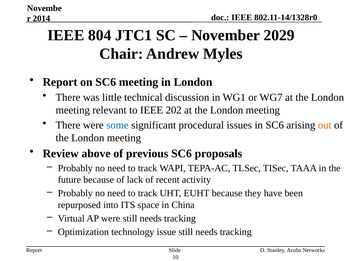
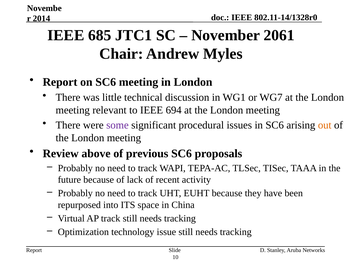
804: 804 -> 685 (100, 35)
2029: 2029 -> 2061 (279, 35)
202: 202 -> 694 (174, 110)
some colour: blue -> purple (117, 125)
AP were: were -> track (111, 218)
